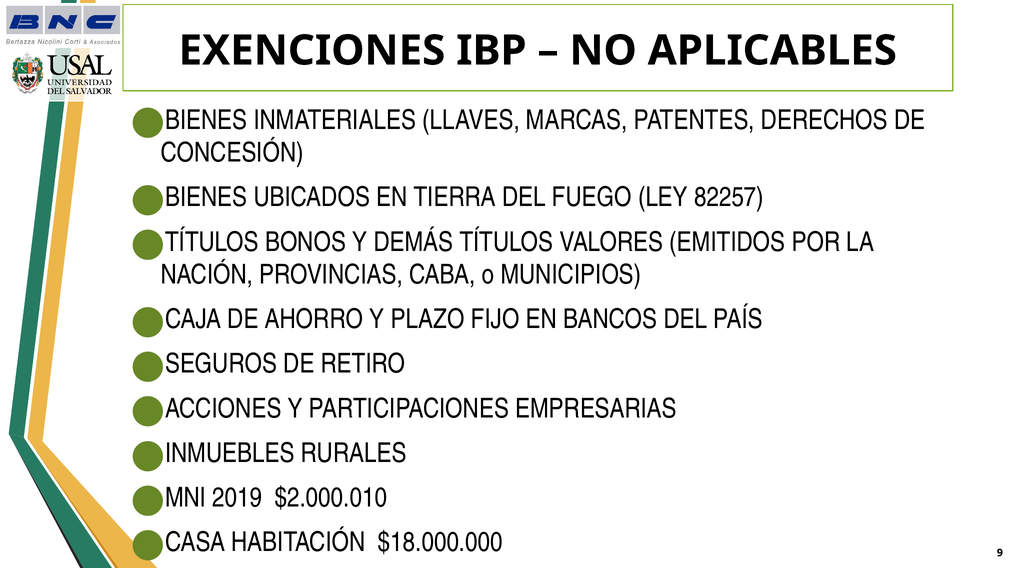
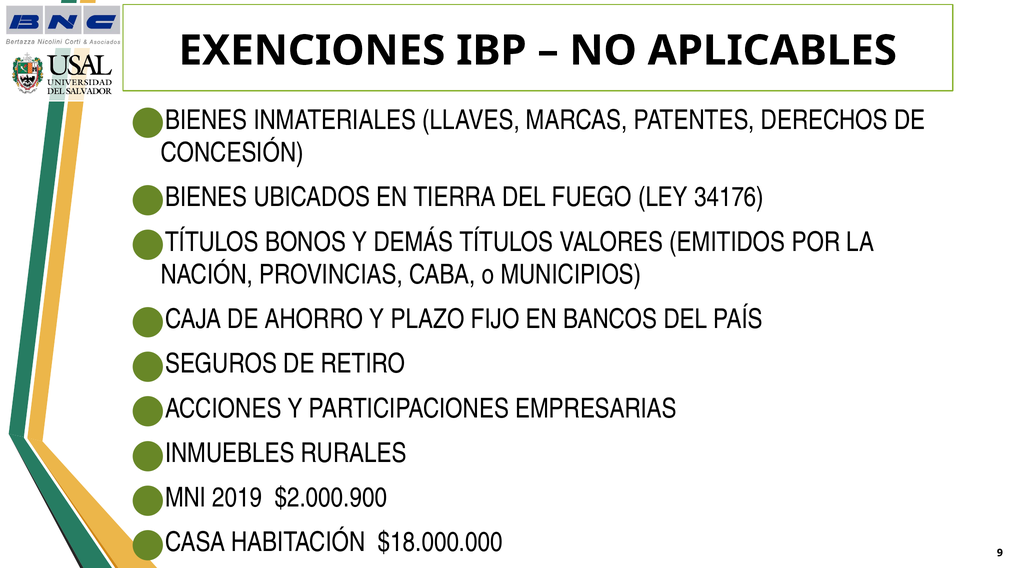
82257: 82257 -> 34176 (729, 197)
$2.000.010: $2.000.010 -> $2.000.900 (331, 498)
